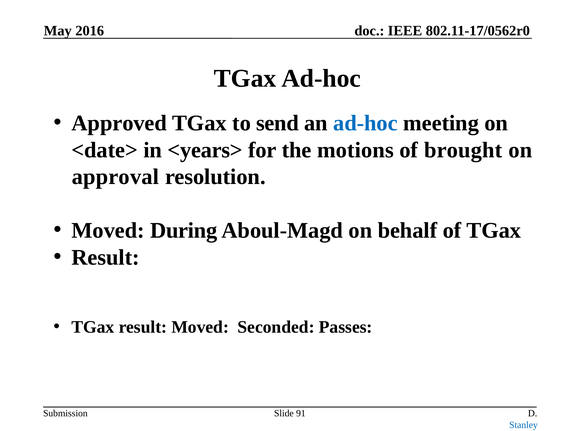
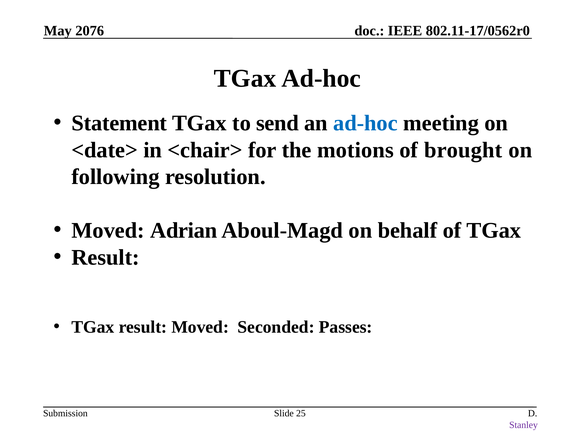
2016: 2016 -> 2076 (90, 31)
Approved: Approved -> Statement (119, 123)
<years>: <years> -> <chair> (205, 150)
approval: approval -> following (116, 177)
During: During -> Adrian (184, 231)
91: 91 -> 25 (301, 414)
Stanley colour: blue -> purple (524, 425)
